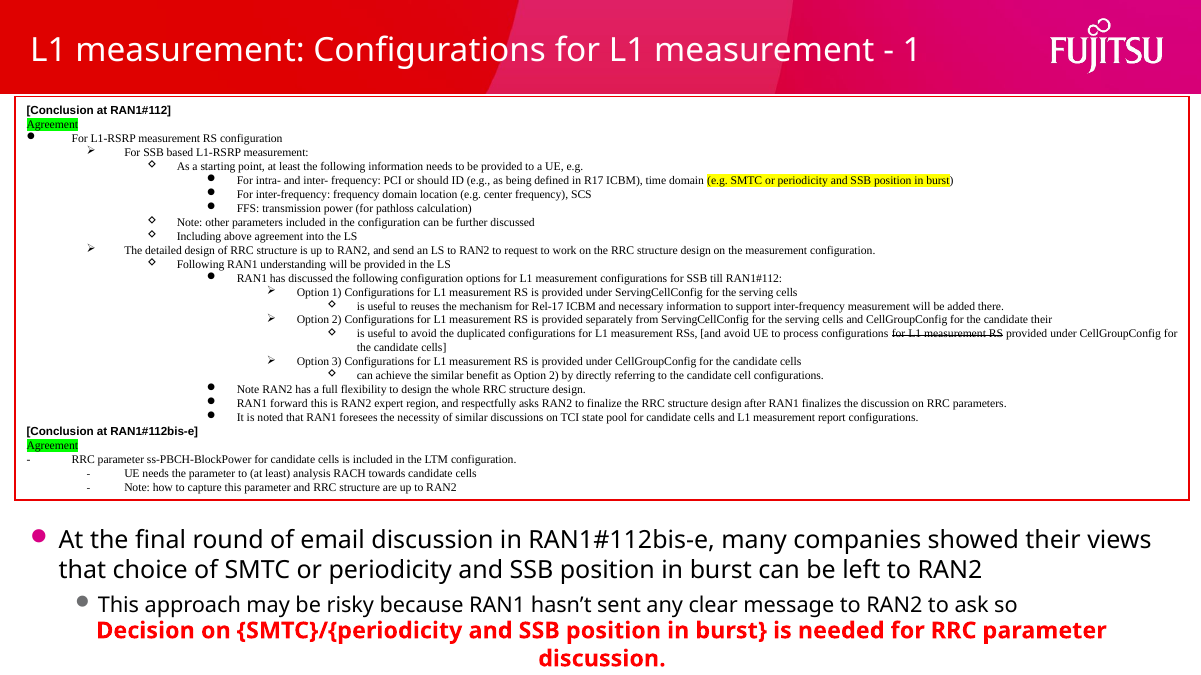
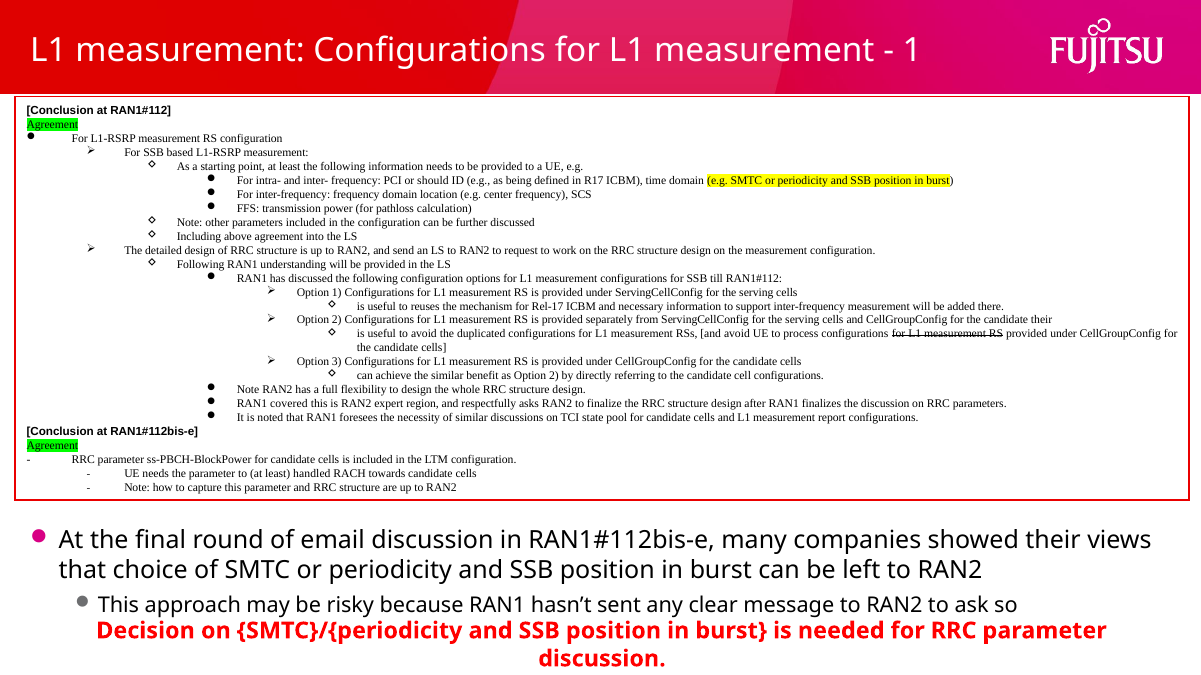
forward: forward -> covered (289, 404)
analysis: analysis -> handled (312, 474)
